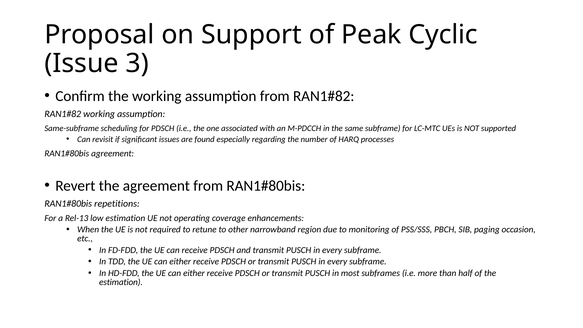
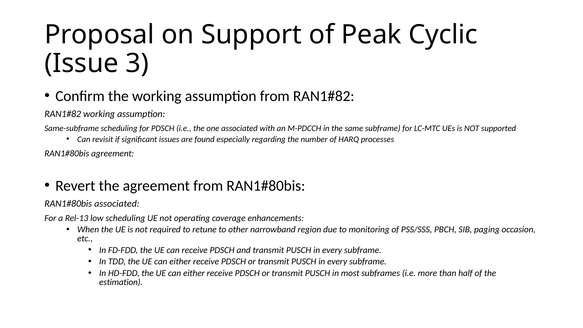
repetitions: repetitions -> associated (117, 203)
low estimation: estimation -> scheduling (125, 218)
